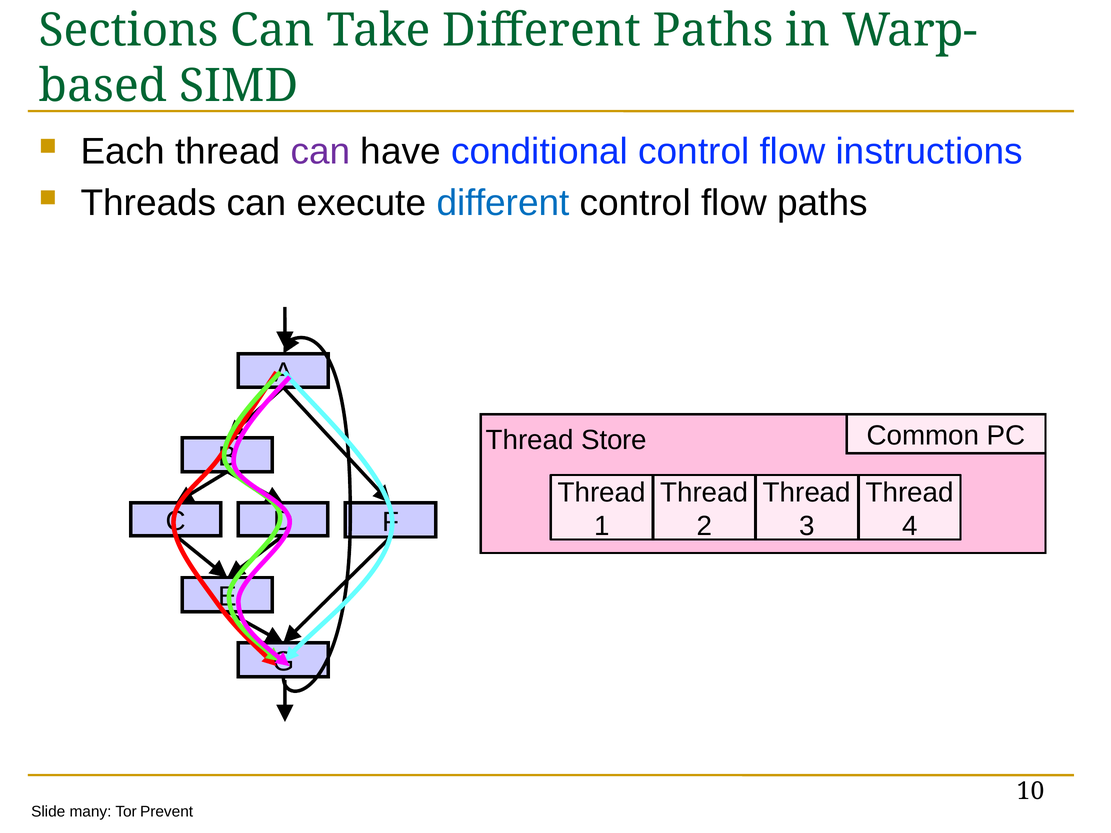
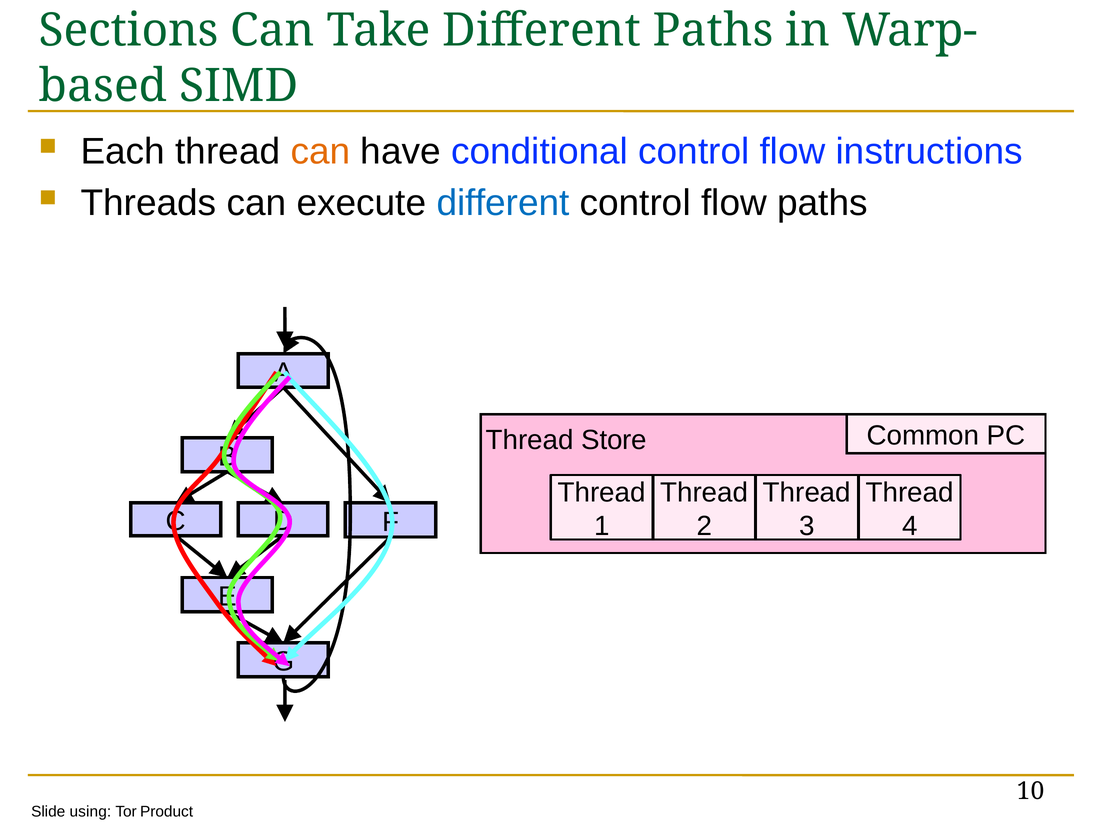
can colour: purple -> orange (320, 151)
many: many -> using (90, 812)
Prevent: Prevent -> Product (167, 812)
